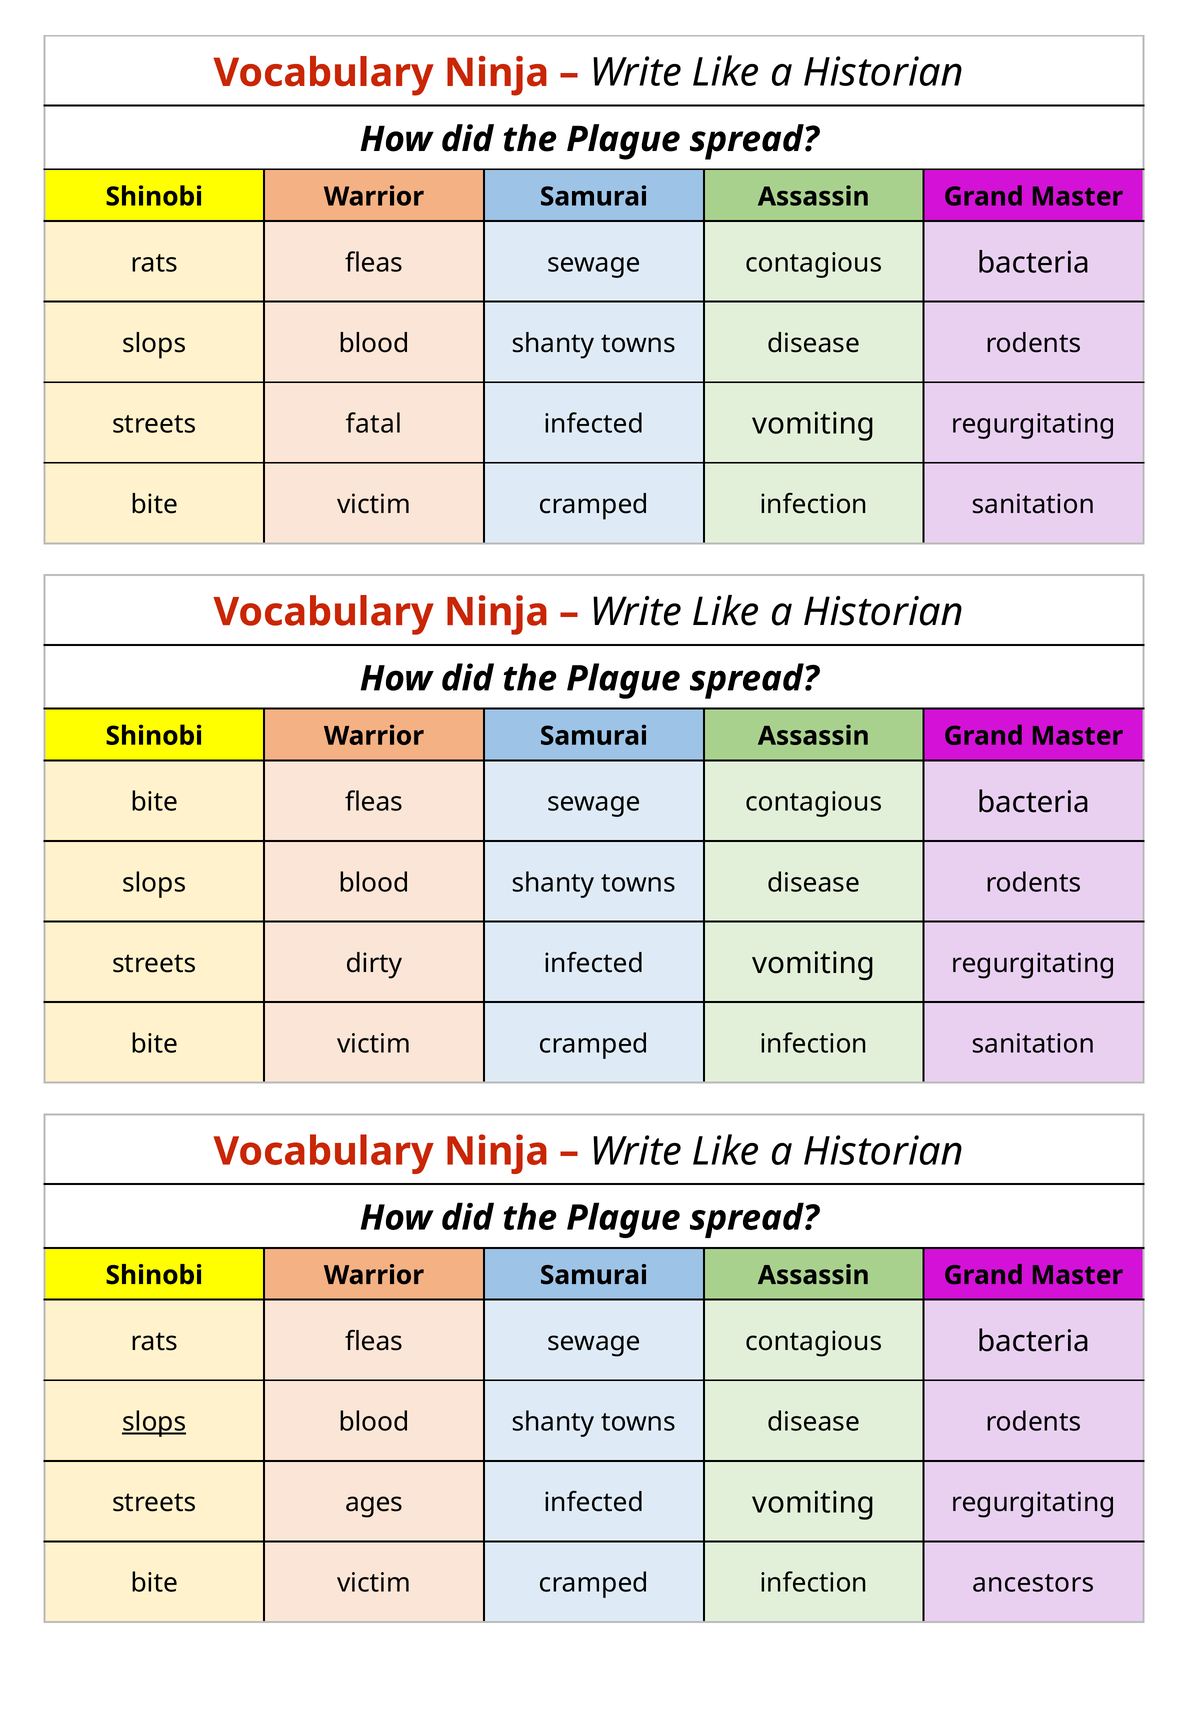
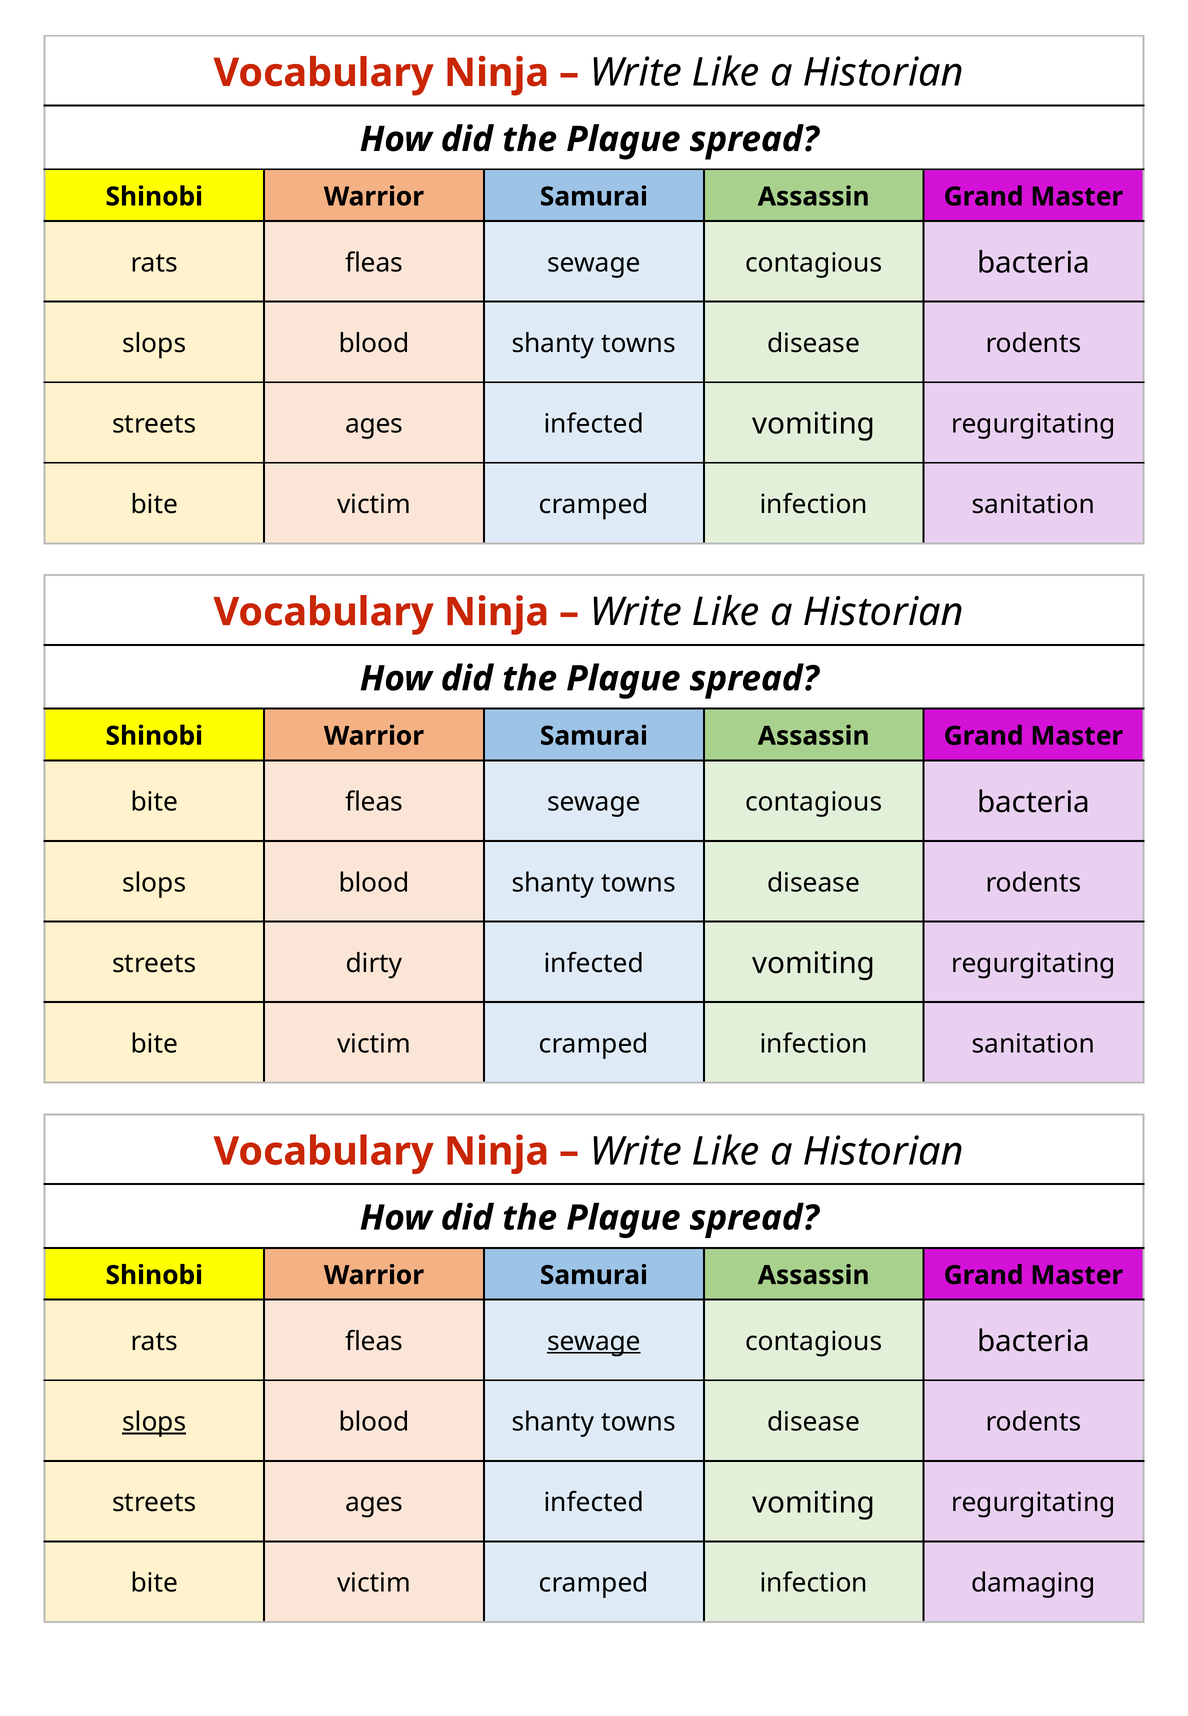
fatal: fatal -> ages (374, 424)
sewage underline: none -> present (594, 1342)
ancestors: ancestors -> damaging (1034, 1583)
